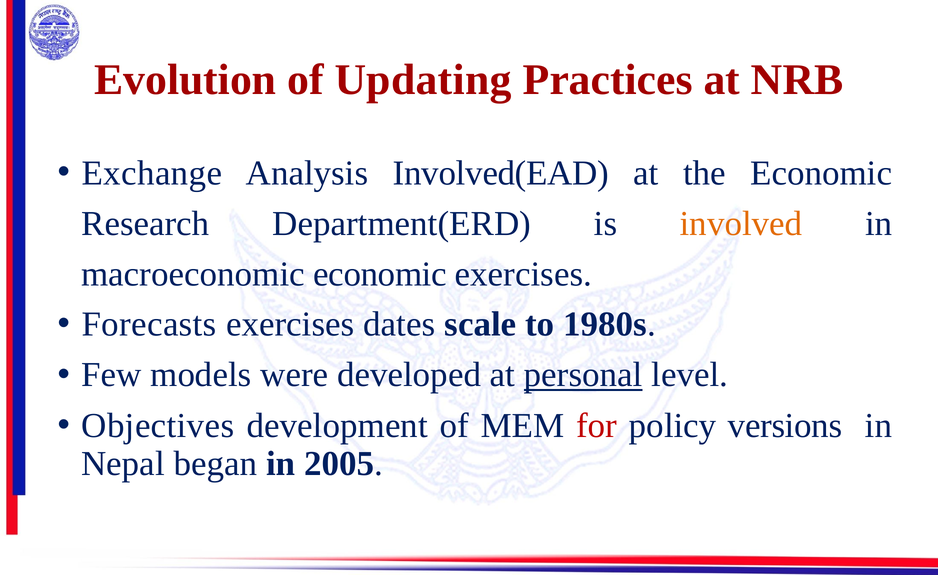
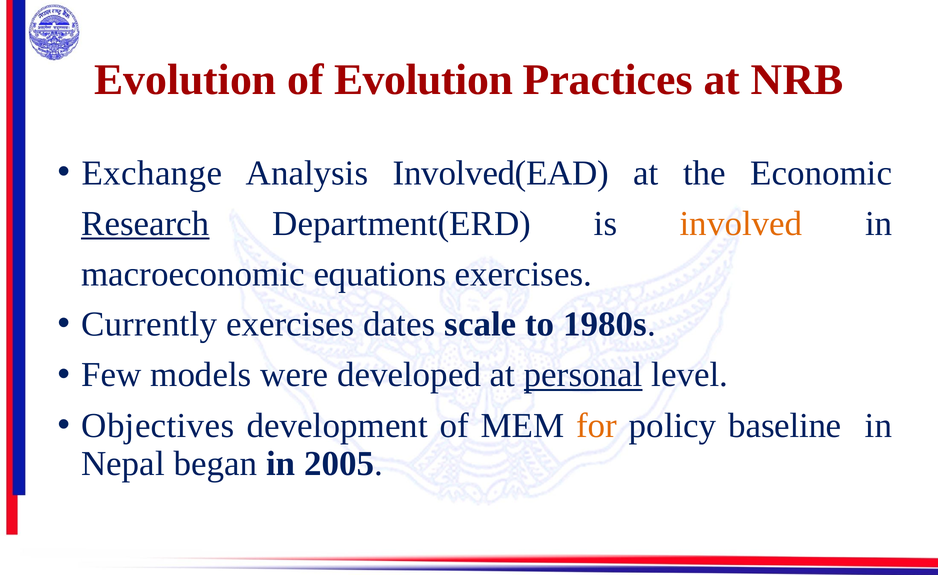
of Updating: Updating -> Evolution (423, 80)
Research underline: none -> present (145, 224)
macroeconomic economic: economic -> equations (380, 274)
Forecasts: Forecasts -> Currently (149, 324)
for colour: red -> orange (597, 426)
versions: versions -> baseline (785, 426)
